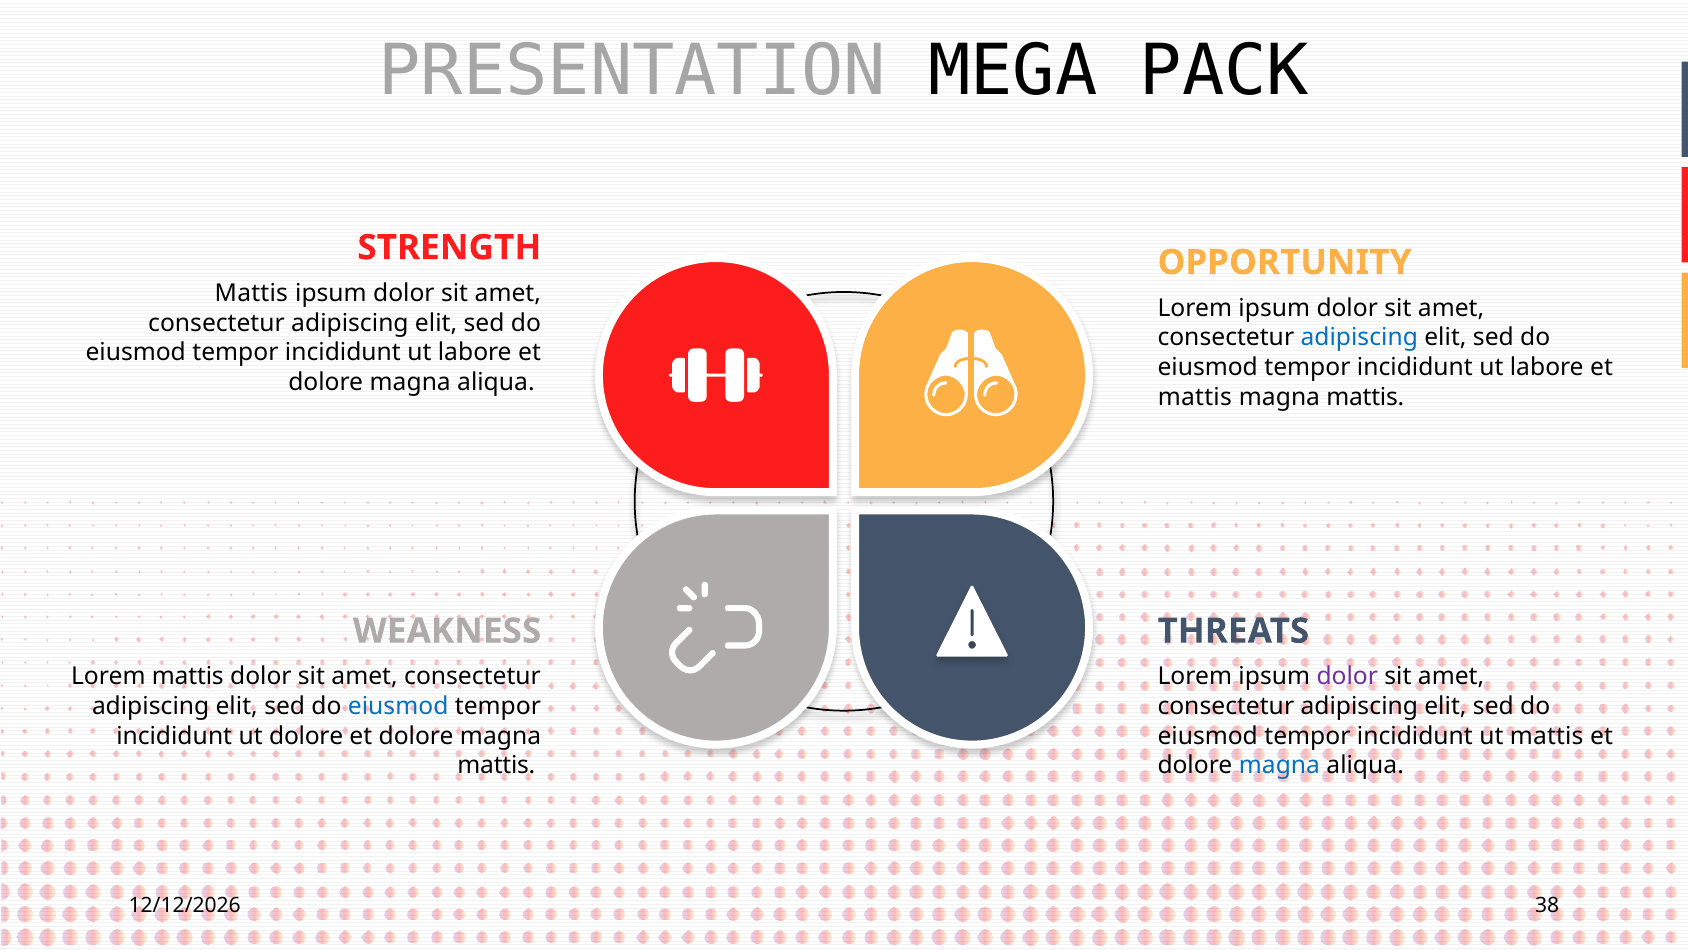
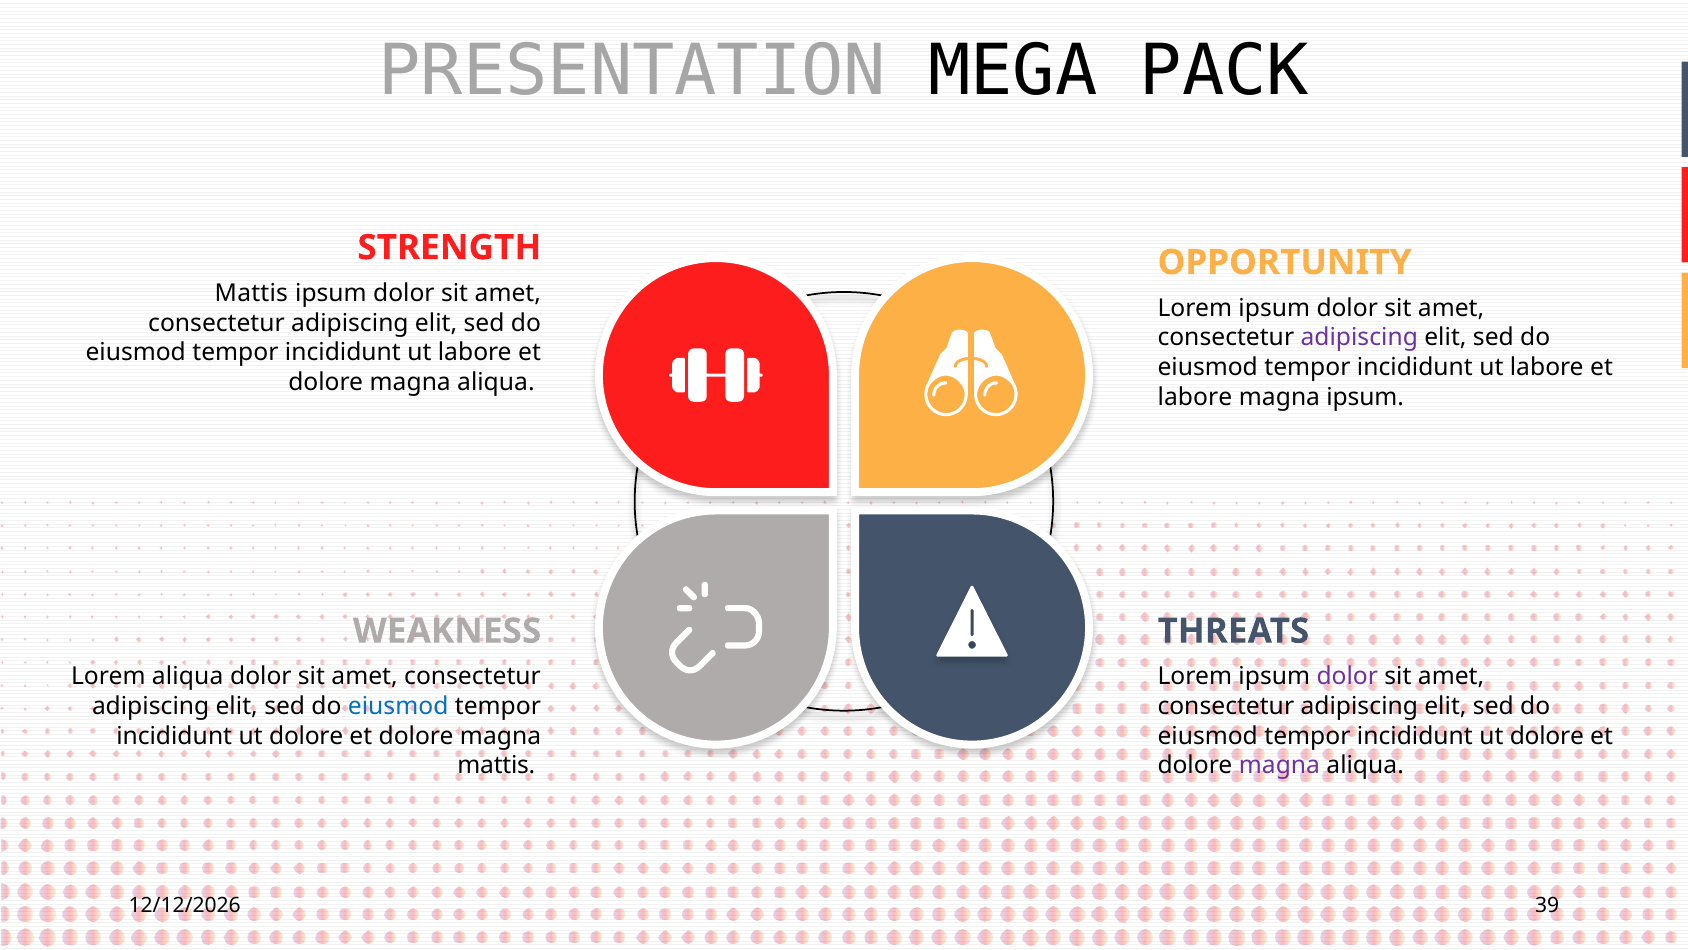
adipiscing colour: blue -> purple (1359, 338)
mattis: mattis -> labore (1195, 397)
mattis: mattis -> ipsum (1365, 397)
Lorem mattis: mattis -> aliqua (188, 676)
mattis: mattis -> dolore (1547, 736)
magna colour: blue -> purple (1279, 765)
38: 38 -> 39 (1547, 905)
